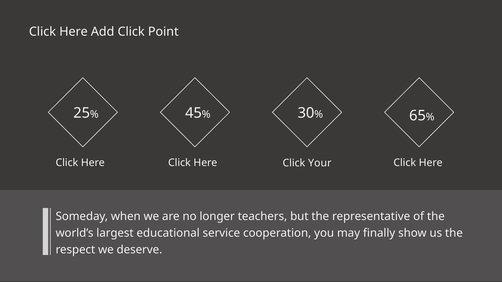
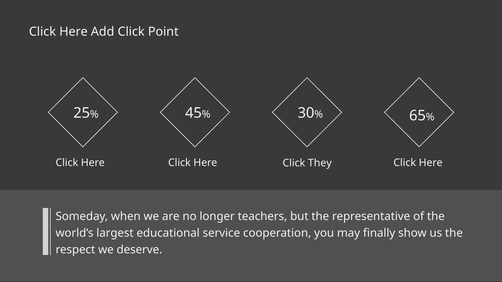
Your: Your -> They (320, 163)
